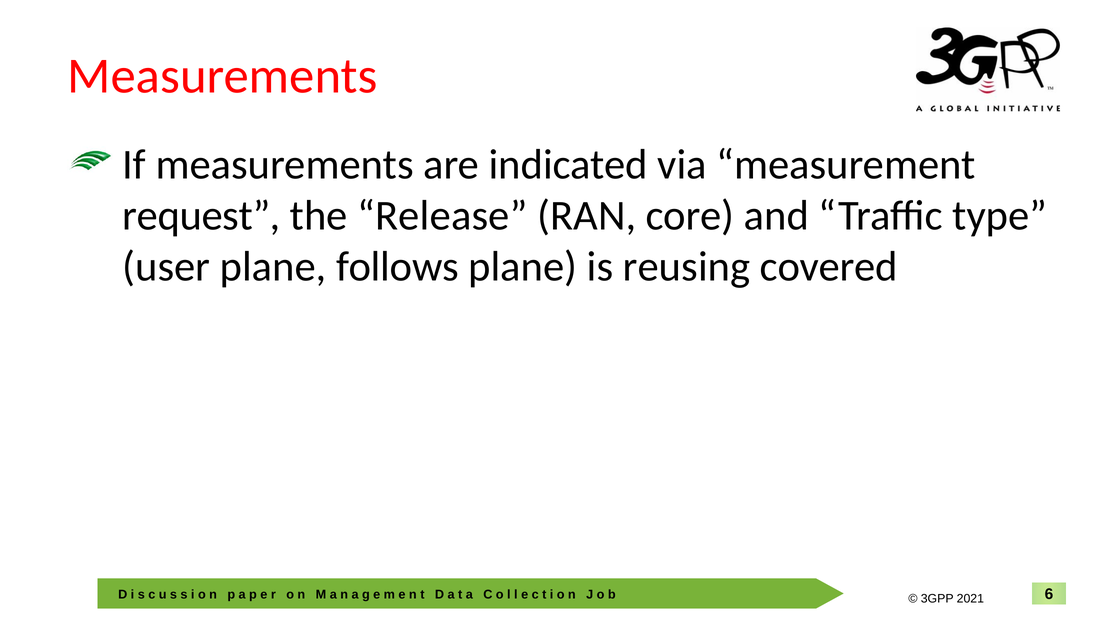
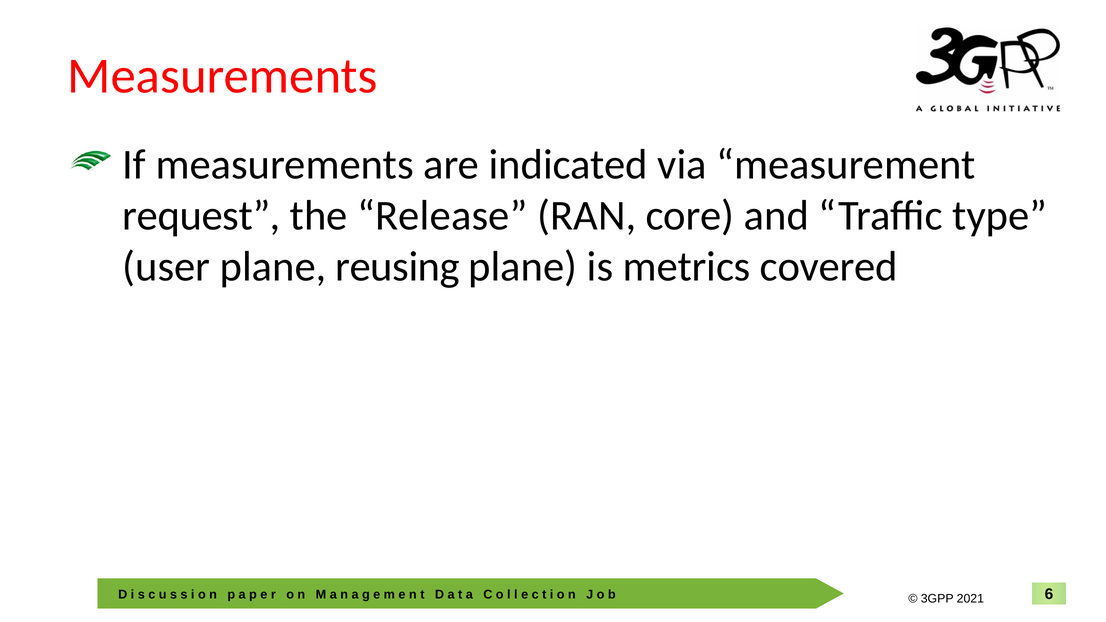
follows: follows -> reusing (398, 267)
reusing: reusing -> metrics (687, 267)
